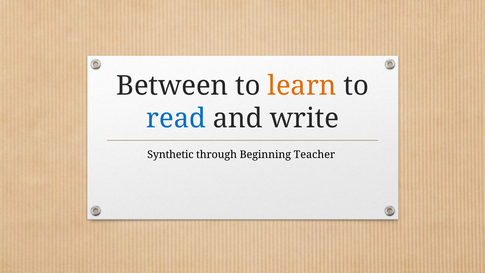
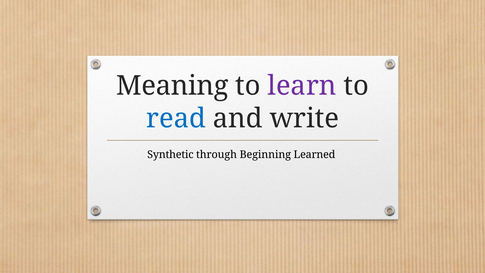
Between: Between -> Meaning (172, 86)
learn colour: orange -> purple (302, 86)
Teacher: Teacher -> Learned (314, 154)
